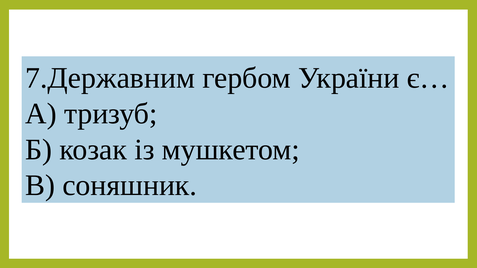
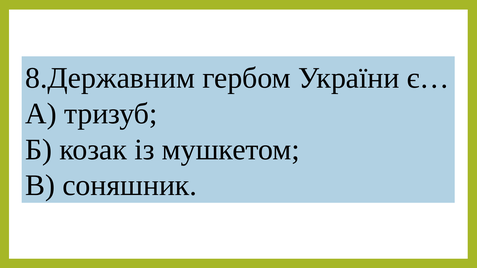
7.Державним: 7.Державним -> 8.Державним (110, 78)
